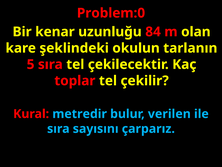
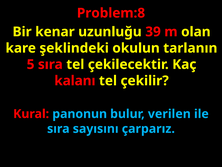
Problem:0: Problem:0 -> Problem:8 (111, 13)
84: 84 -> 39 (153, 32)
toplar: toplar -> kalanı (75, 81)
metredir: metredir -> panonun (80, 114)
